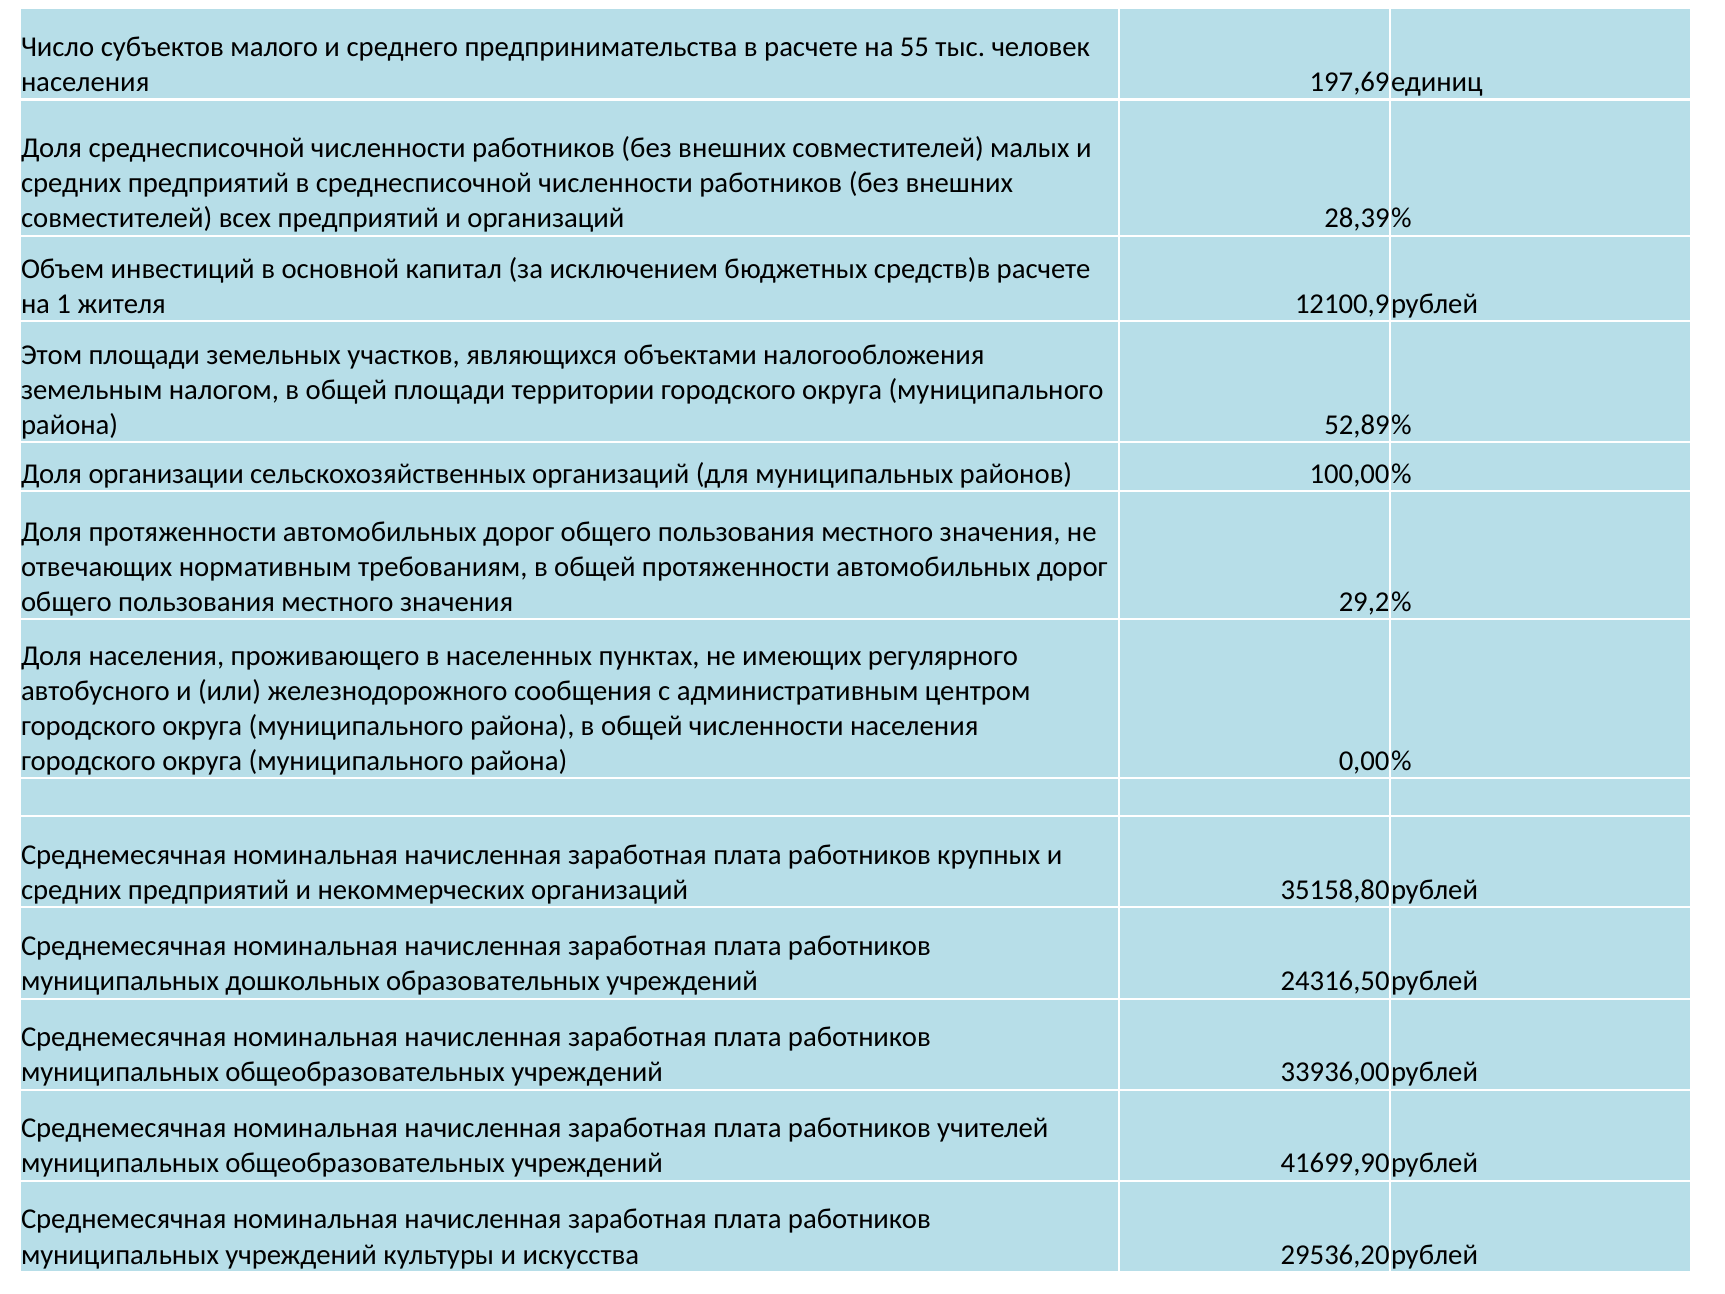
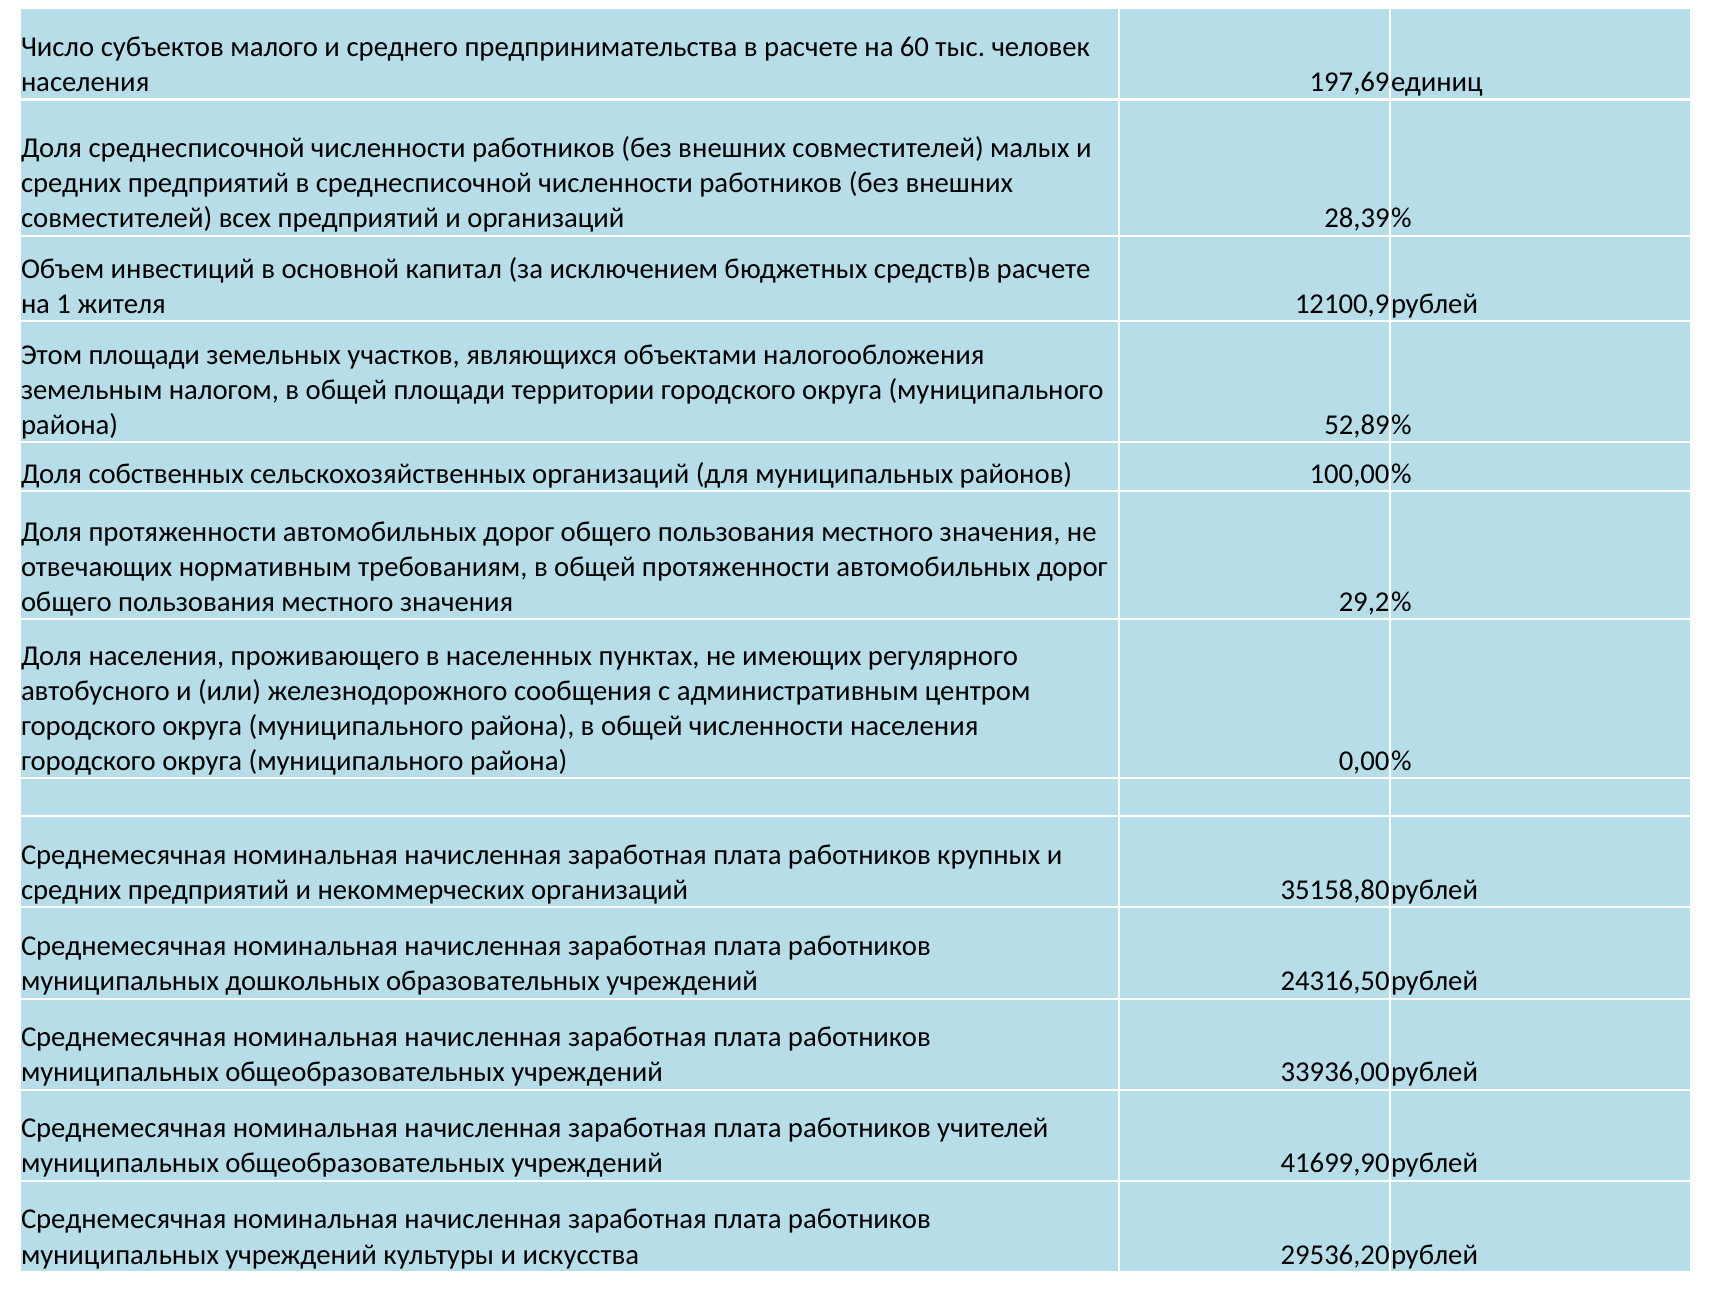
55: 55 -> 60 (914, 47)
организации: организации -> собственных (166, 474)
